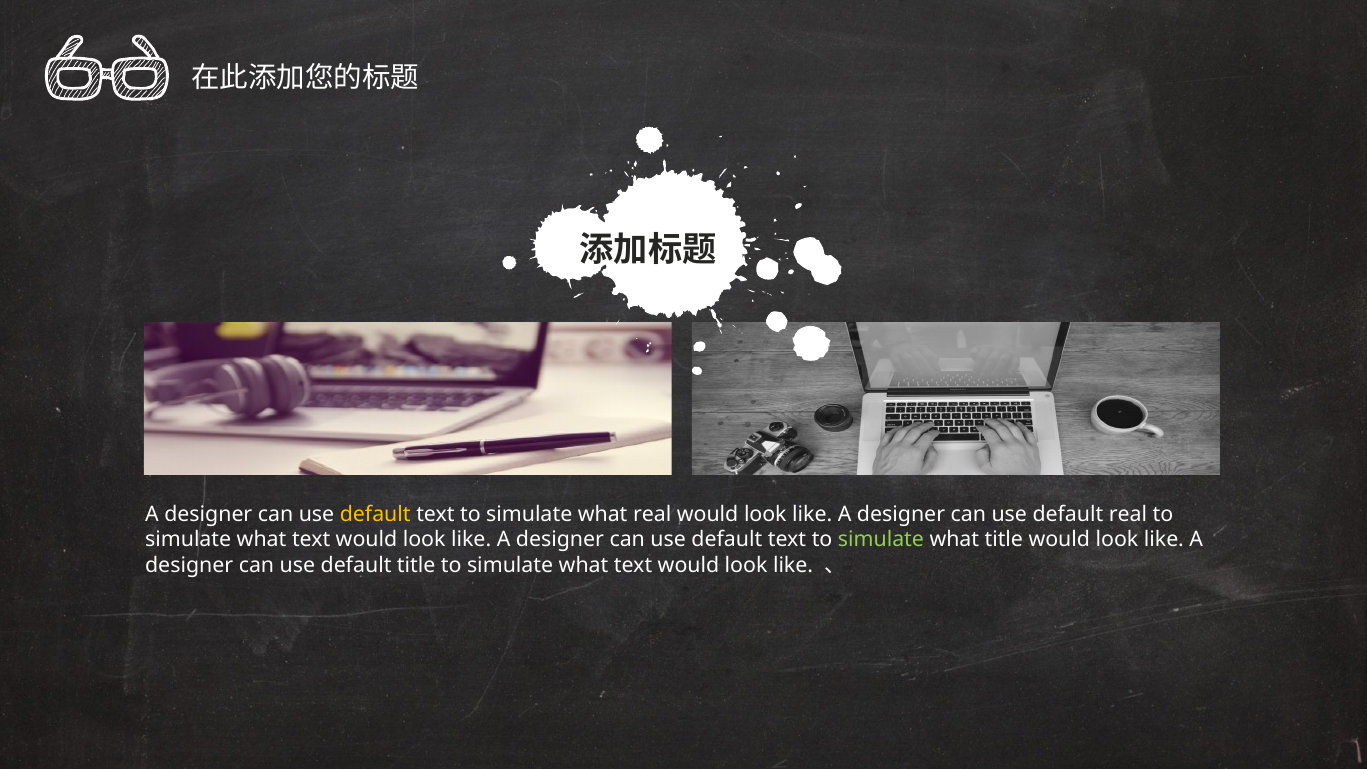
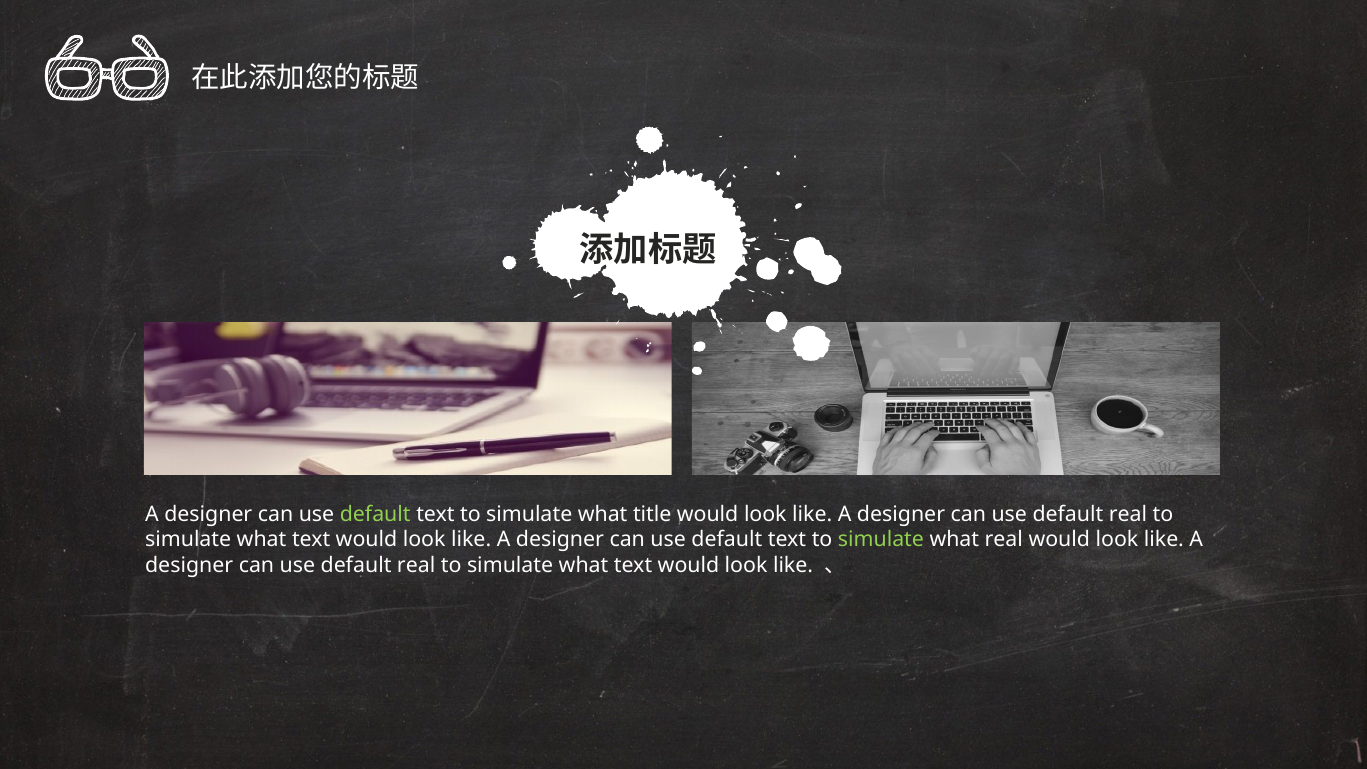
default colour: yellow -> light green (375, 514)
what real: real -> title (652, 514)
what title: title -> real (1004, 540)
title: title -> real (416, 565)
